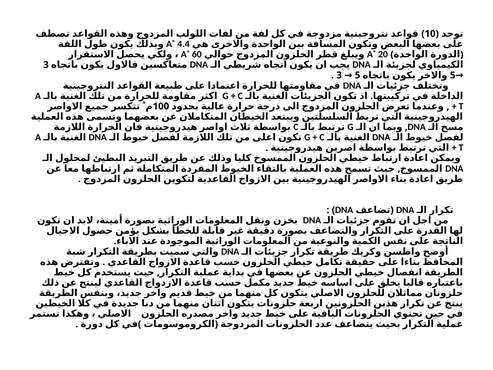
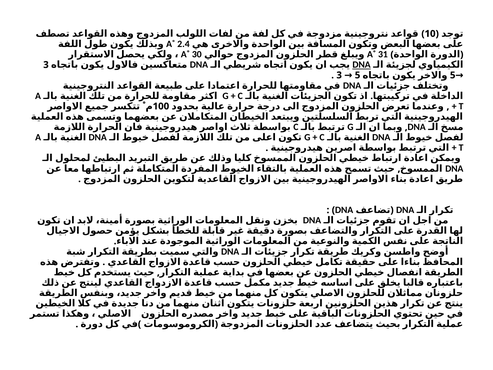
4.4: 4.4 -> 2.4 (183, 44)
60: 60 -> 30 (197, 54)
20: 20 -> 31 (383, 54)
DNA underline: none -> present (362, 65)
